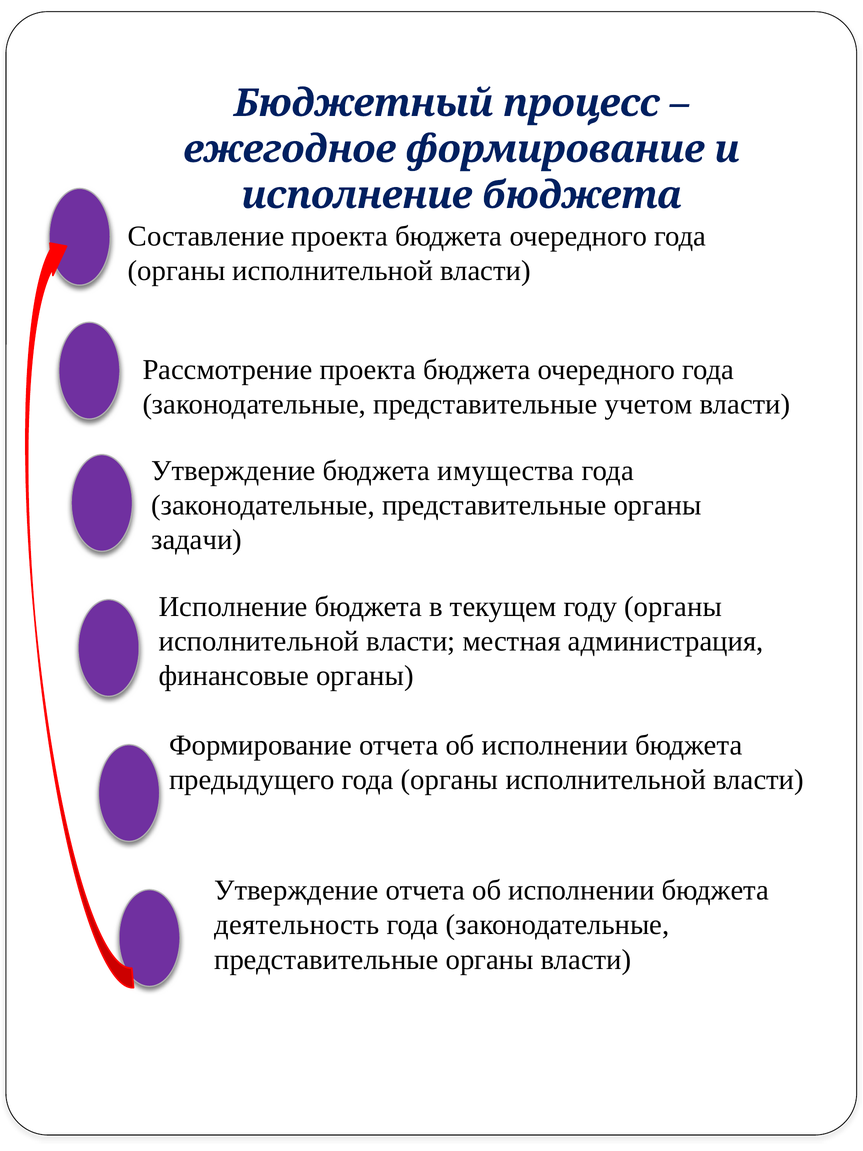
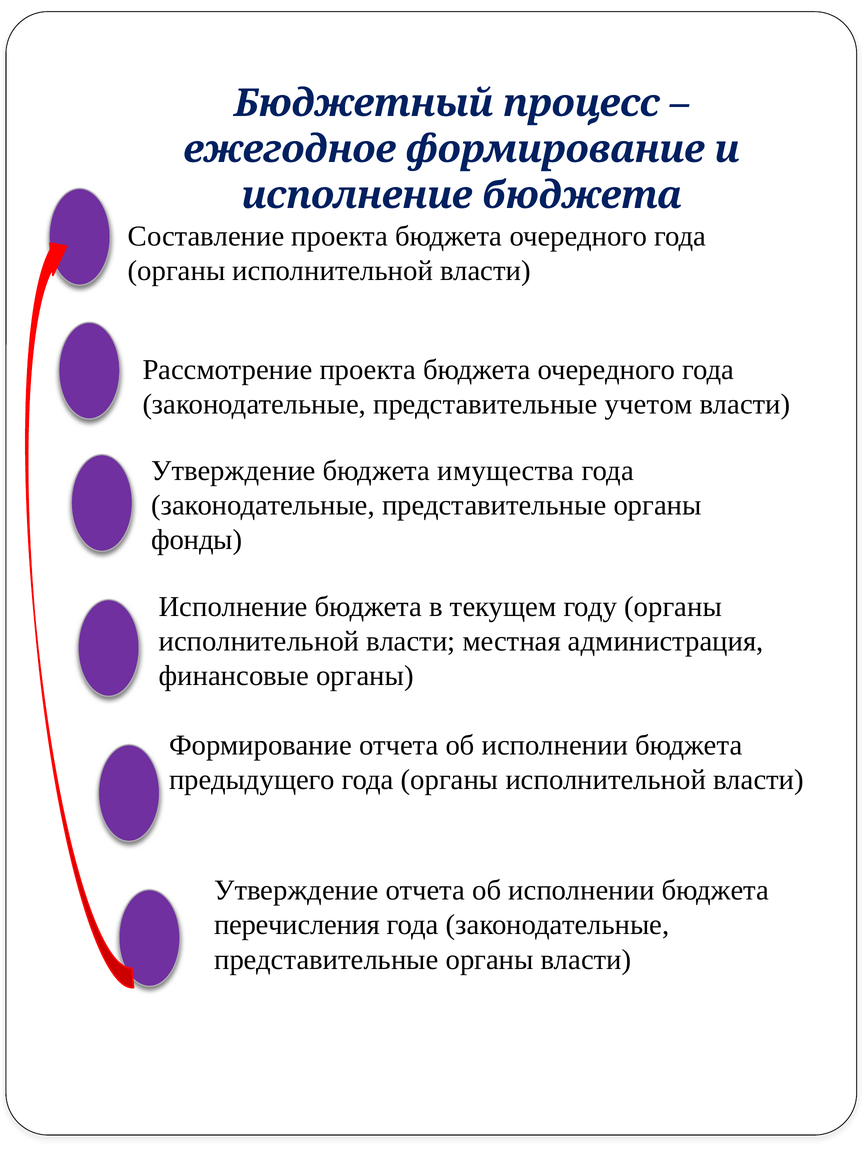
задачи: задачи -> фонды (197, 540)
деятельность: деятельность -> перечисления (297, 925)
